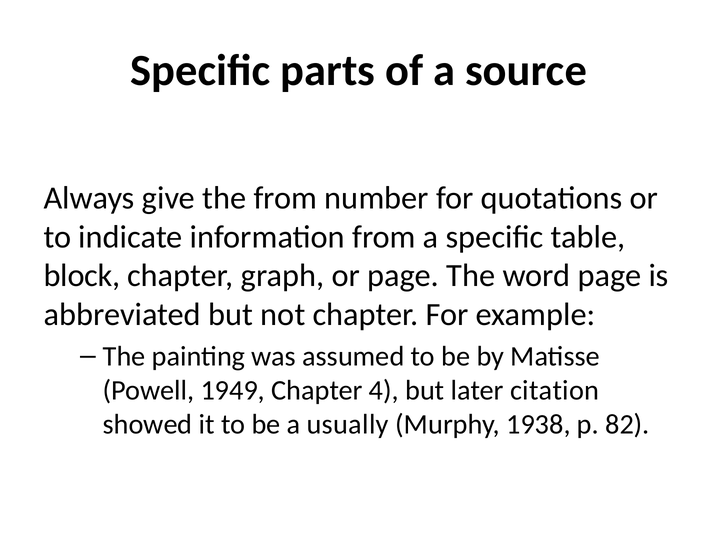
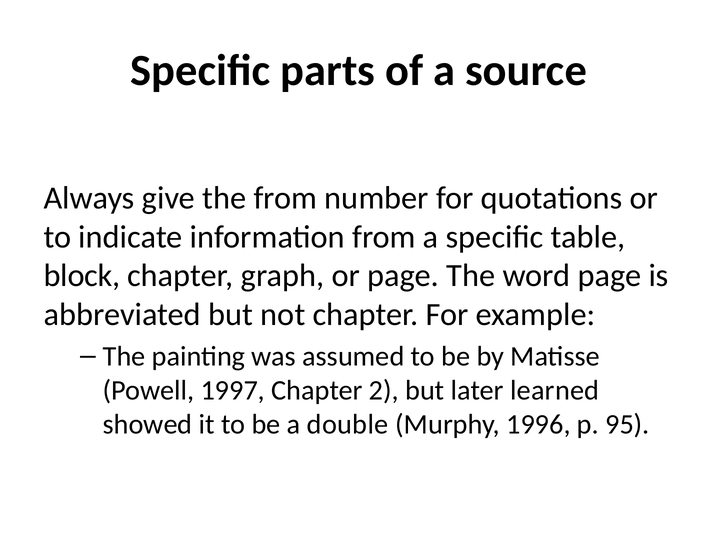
1949: 1949 -> 1997 (233, 390)
4: 4 -> 2 (384, 390)
citation: citation -> learned (555, 390)
usually: usually -> double (348, 424)
1938: 1938 -> 1996 (538, 424)
82: 82 -> 95 (627, 424)
